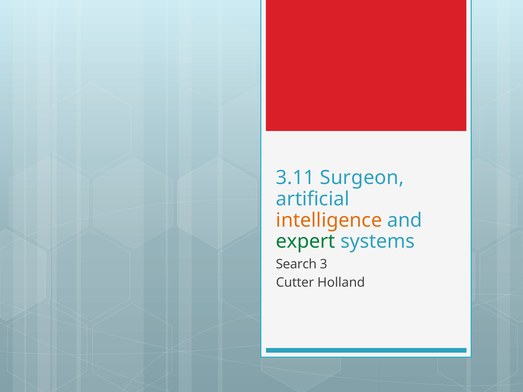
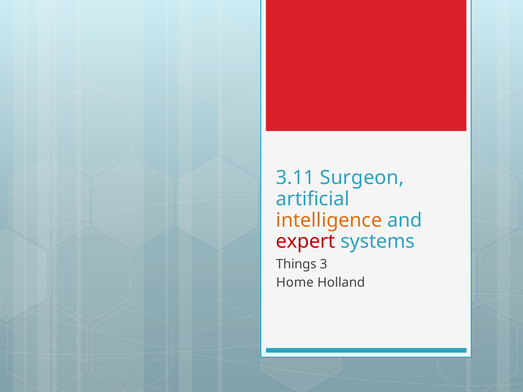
expert colour: green -> red (306, 242)
Search: Search -> Things (296, 264)
Cutter: Cutter -> Home (295, 283)
